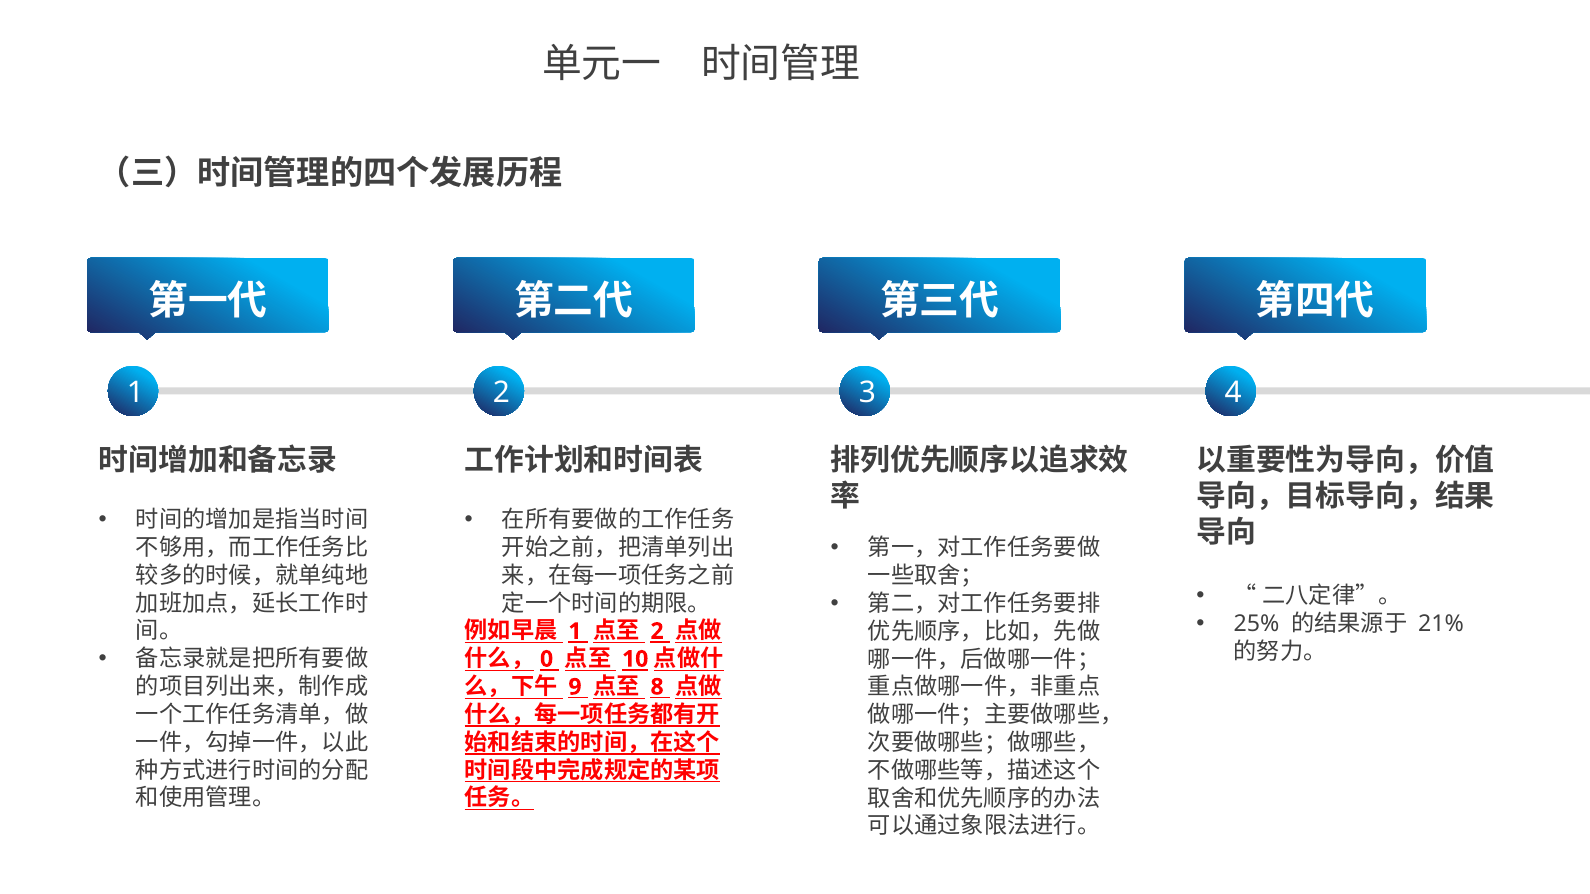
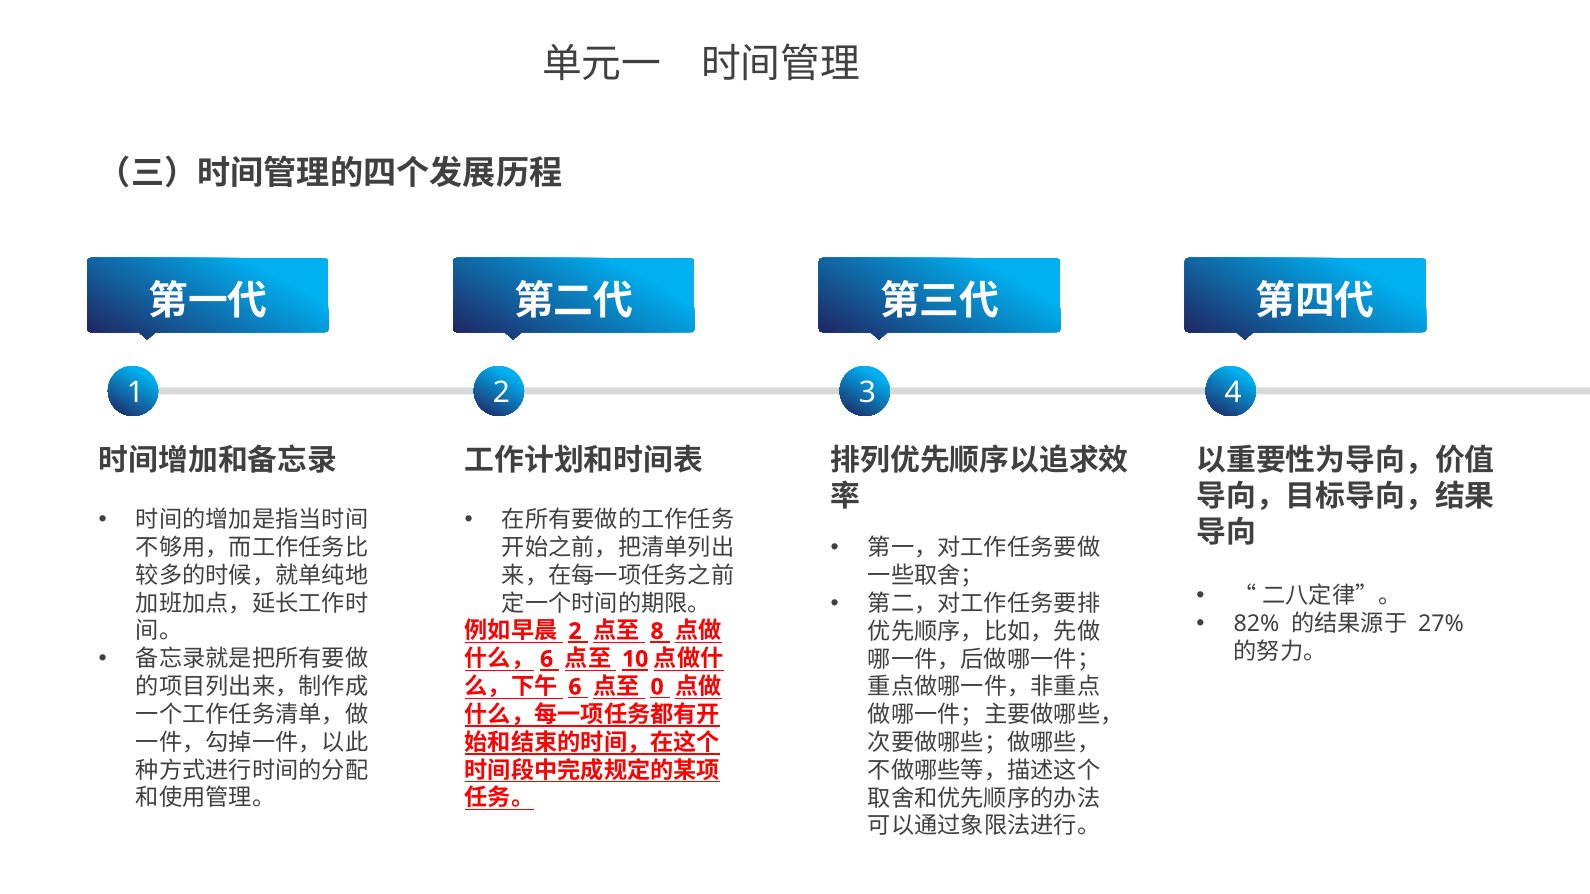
25%: 25% -> 82% (1257, 624)
21%: 21% -> 27% (1441, 624)
1: 1 -> 2 (575, 632)
2: 2 -> 8 (657, 632)
0: 0 -> 6 (547, 659)
9: 9 -> 6 (575, 687)
8: 8 -> 0 (657, 687)
